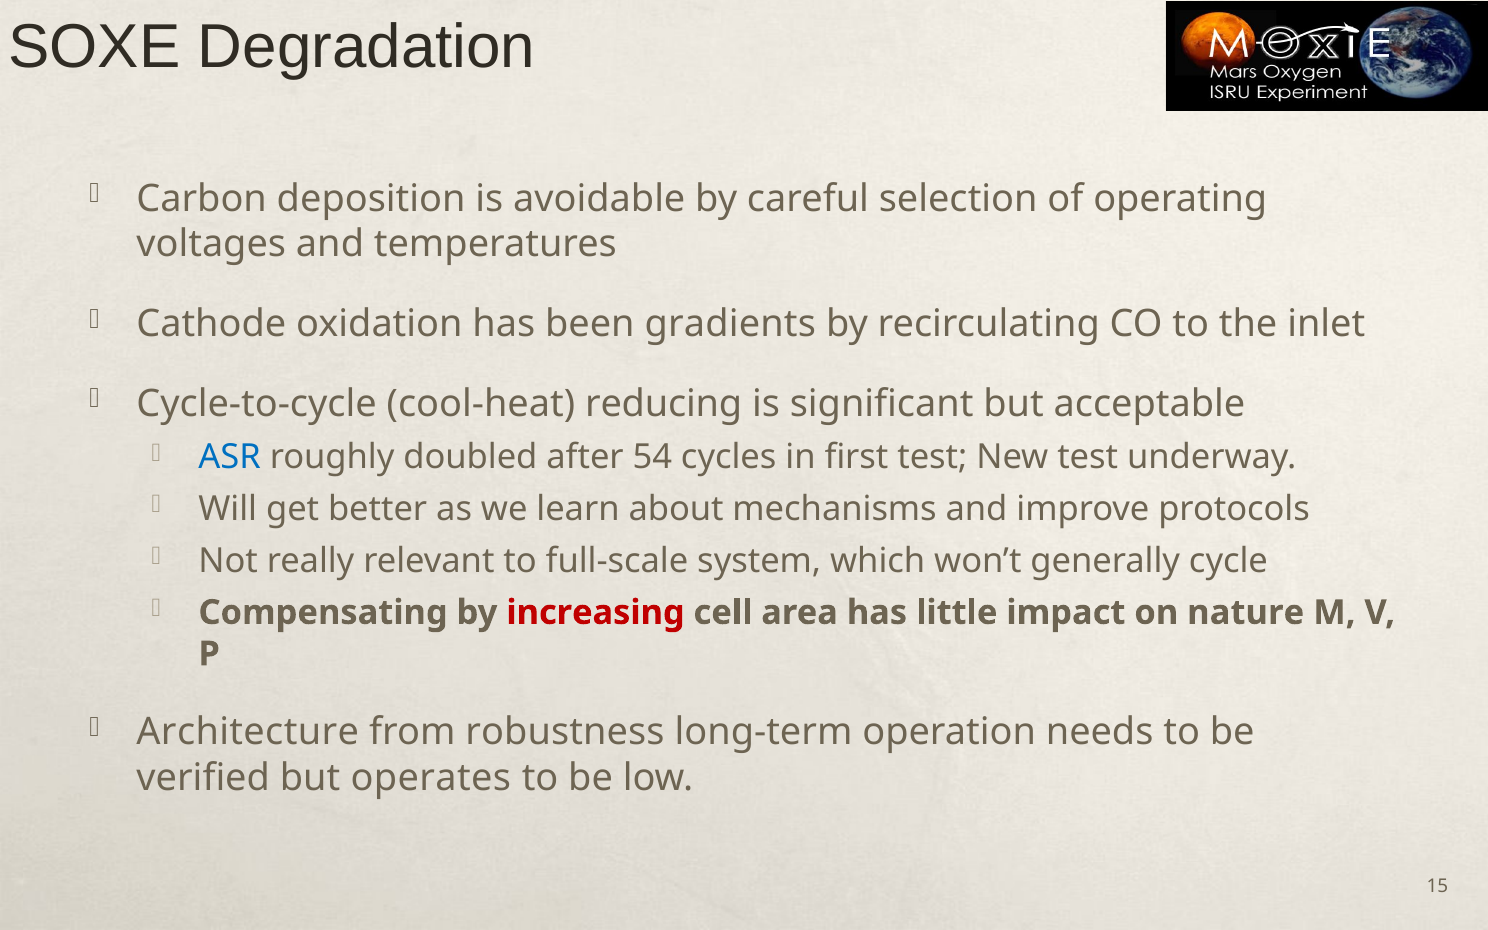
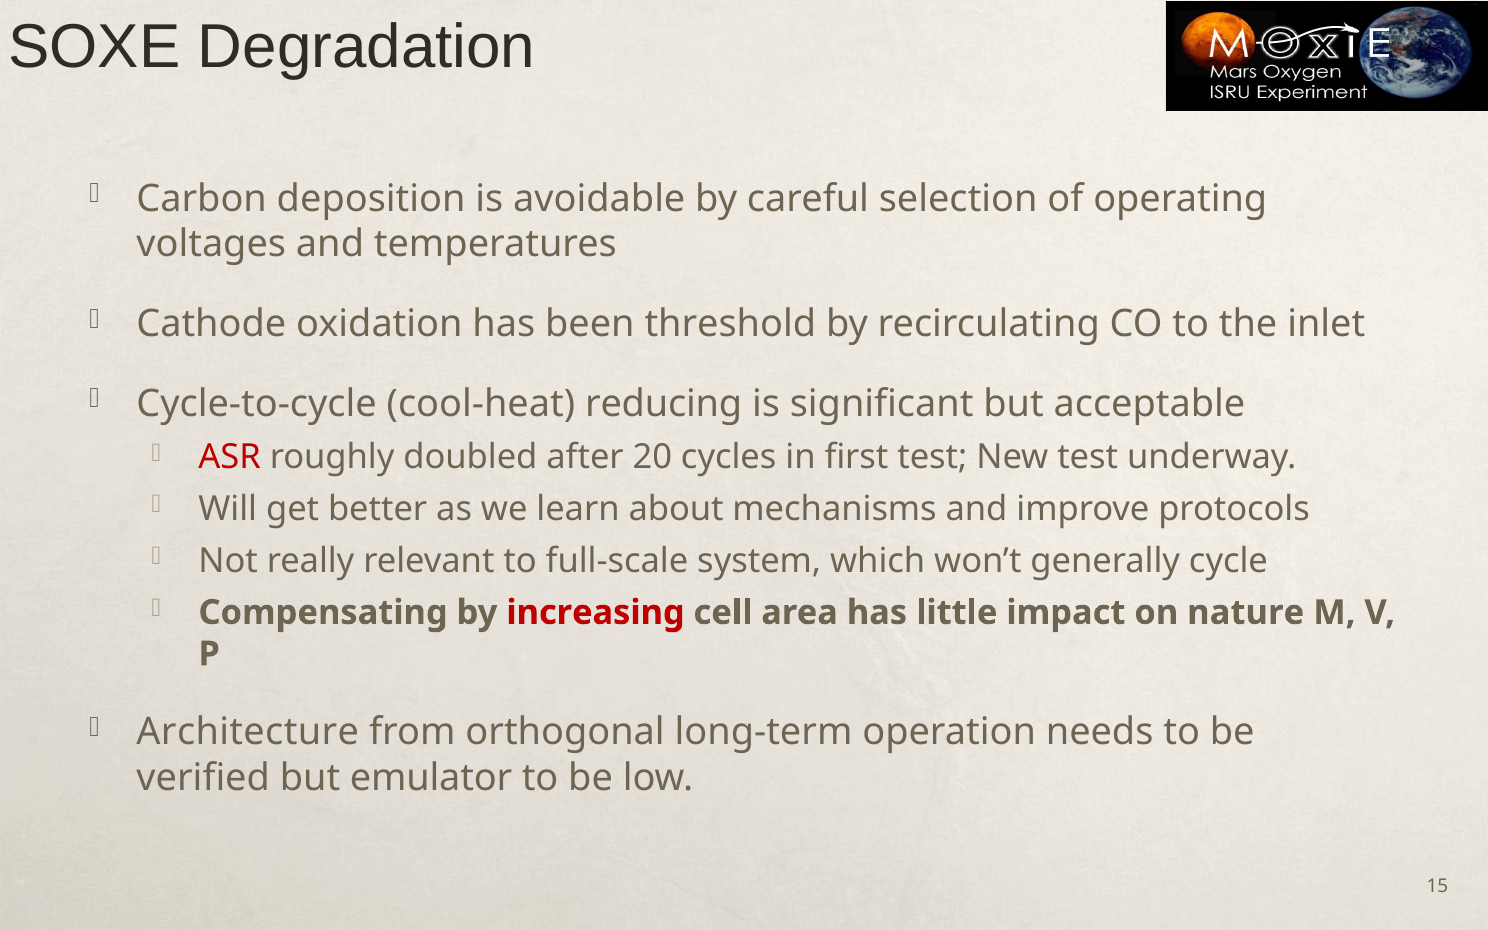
gradients: gradients -> threshold (730, 324)
ASR colour: blue -> red (230, 457)
54: 54 -> 20 (652, 457)
robustness: robustness -> orthogonal (565, 732)
operates: operates -> emulator (431, 778)
